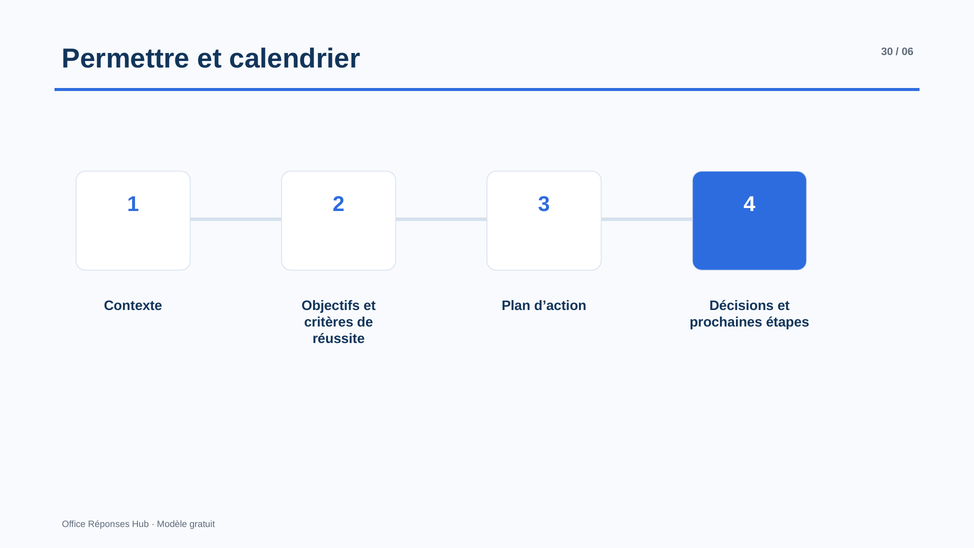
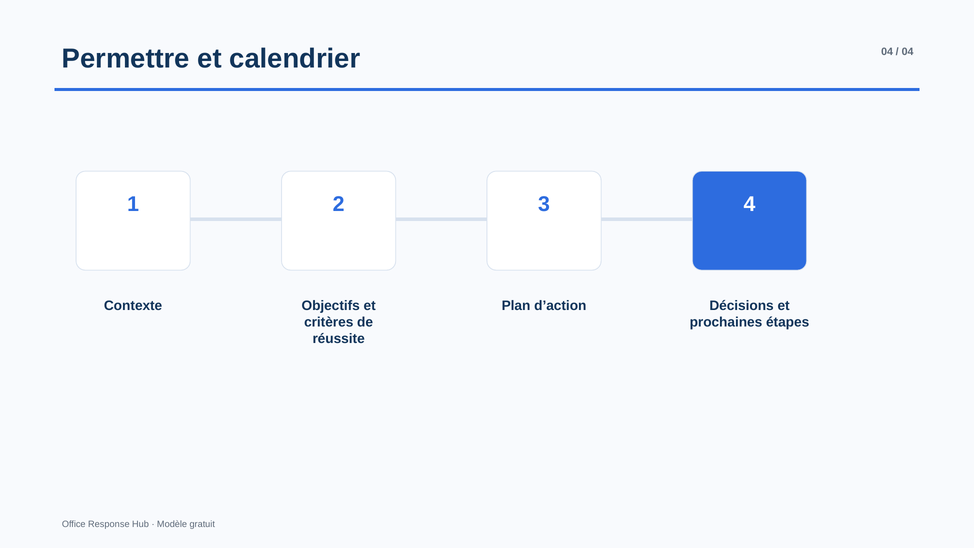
calendrier 30: 30 -> 04 (887, 52)
06: 06 -> 04 (908, 52)
Réponses: Réponses -> Response (109, 524)
